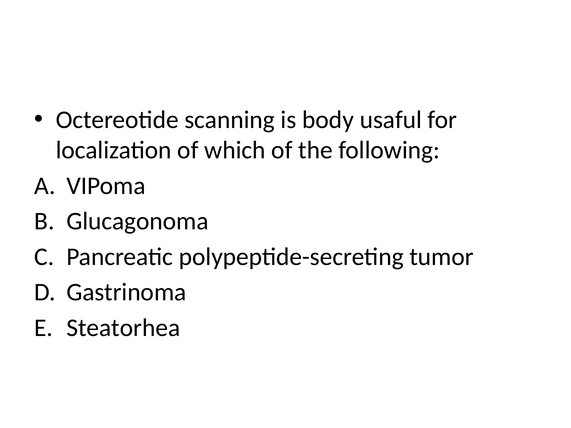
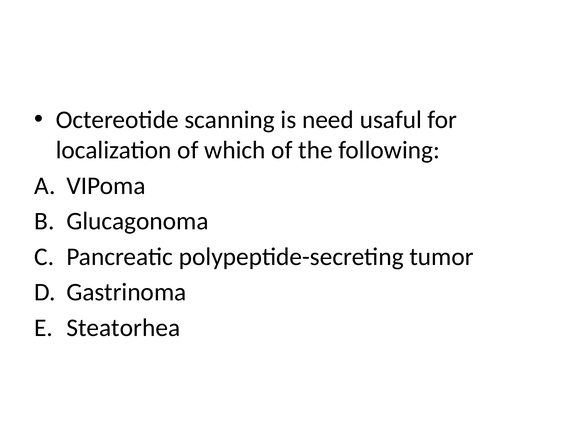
body: body -> need (328, 120)
